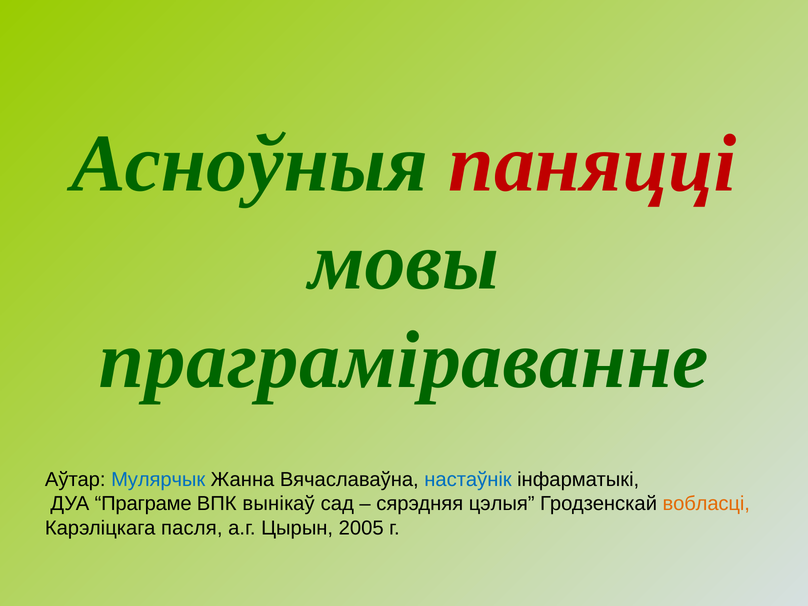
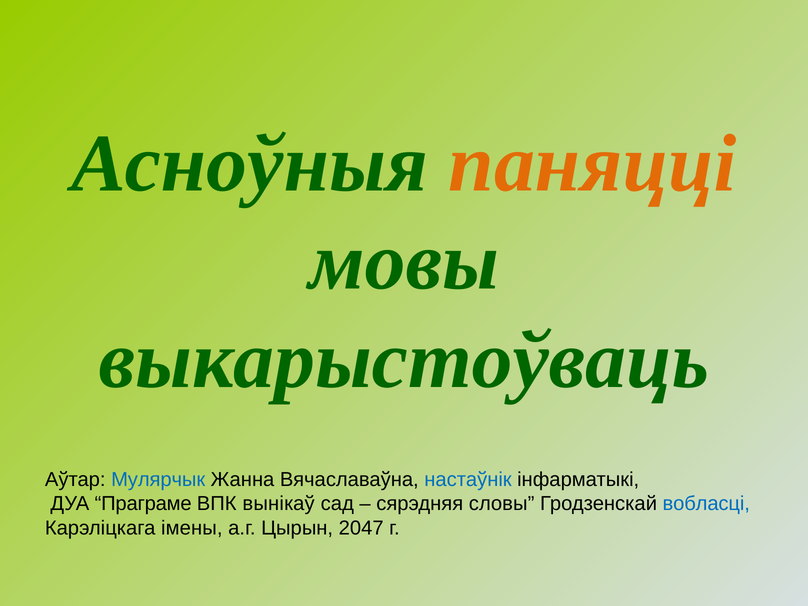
паняцці colour: red -> orange (592, 164)
праграміраванне: праграміраванне -> выкарыстоўваць (404, 360)
цэлыя: цэлыя -> словы (502, 504)
вобласці colour: orange -> blue (706, 504)
пасля: пасля -> імены (192, 528)
2005: 2005 -> 2047 (361, 528)
